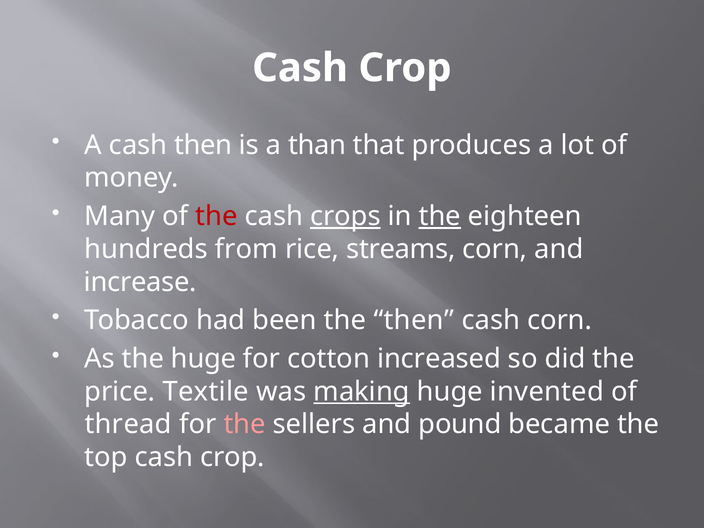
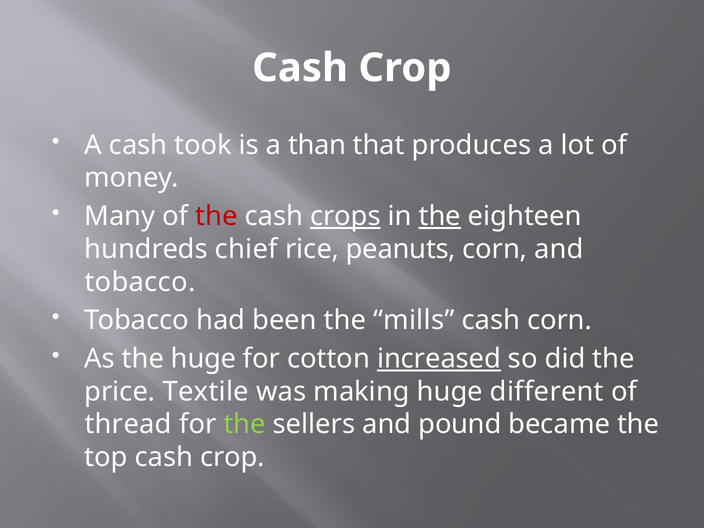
cash then: then -> took (203, 145)
from: from -> chief (246, 249)
streams: streams -> peanuts (401, 249)
increase: increase -> tobacco (140, 282)
the then: then -> mills (414, 320)
increased underline: none -> present (439, 359)
making underline: present -> none (362, 392)
invented: invented -> different (547, 392)
the colour: pink -> light green (245, 424)
